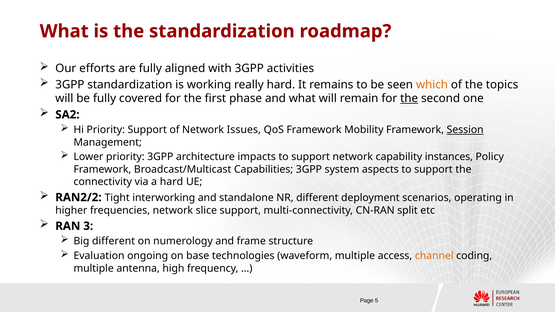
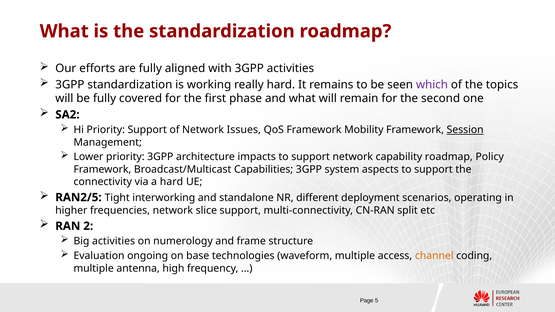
which colour: orange -> purple (432, 85)
the underline: present -> none (409, 98)
capability instances: instances -> roadmap (449, 157)
RAN2/2: RAN2/2 -> RAN2/5 (78, 197)
3: 3 -> 2 (88, 226)
Big different: different -> activities (114, 241)
